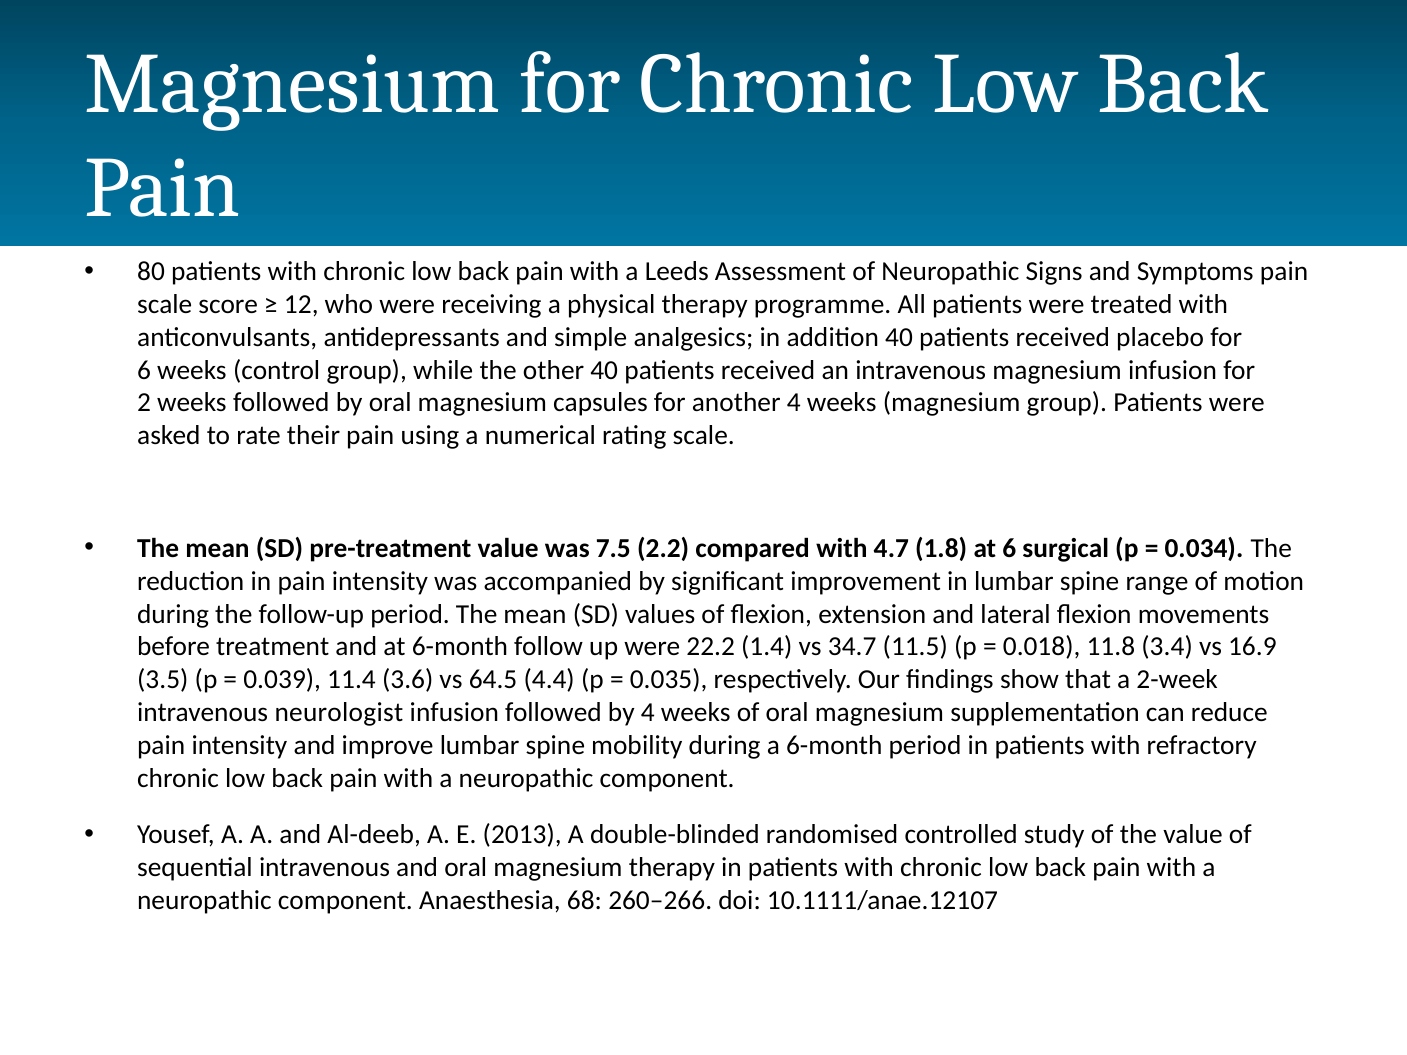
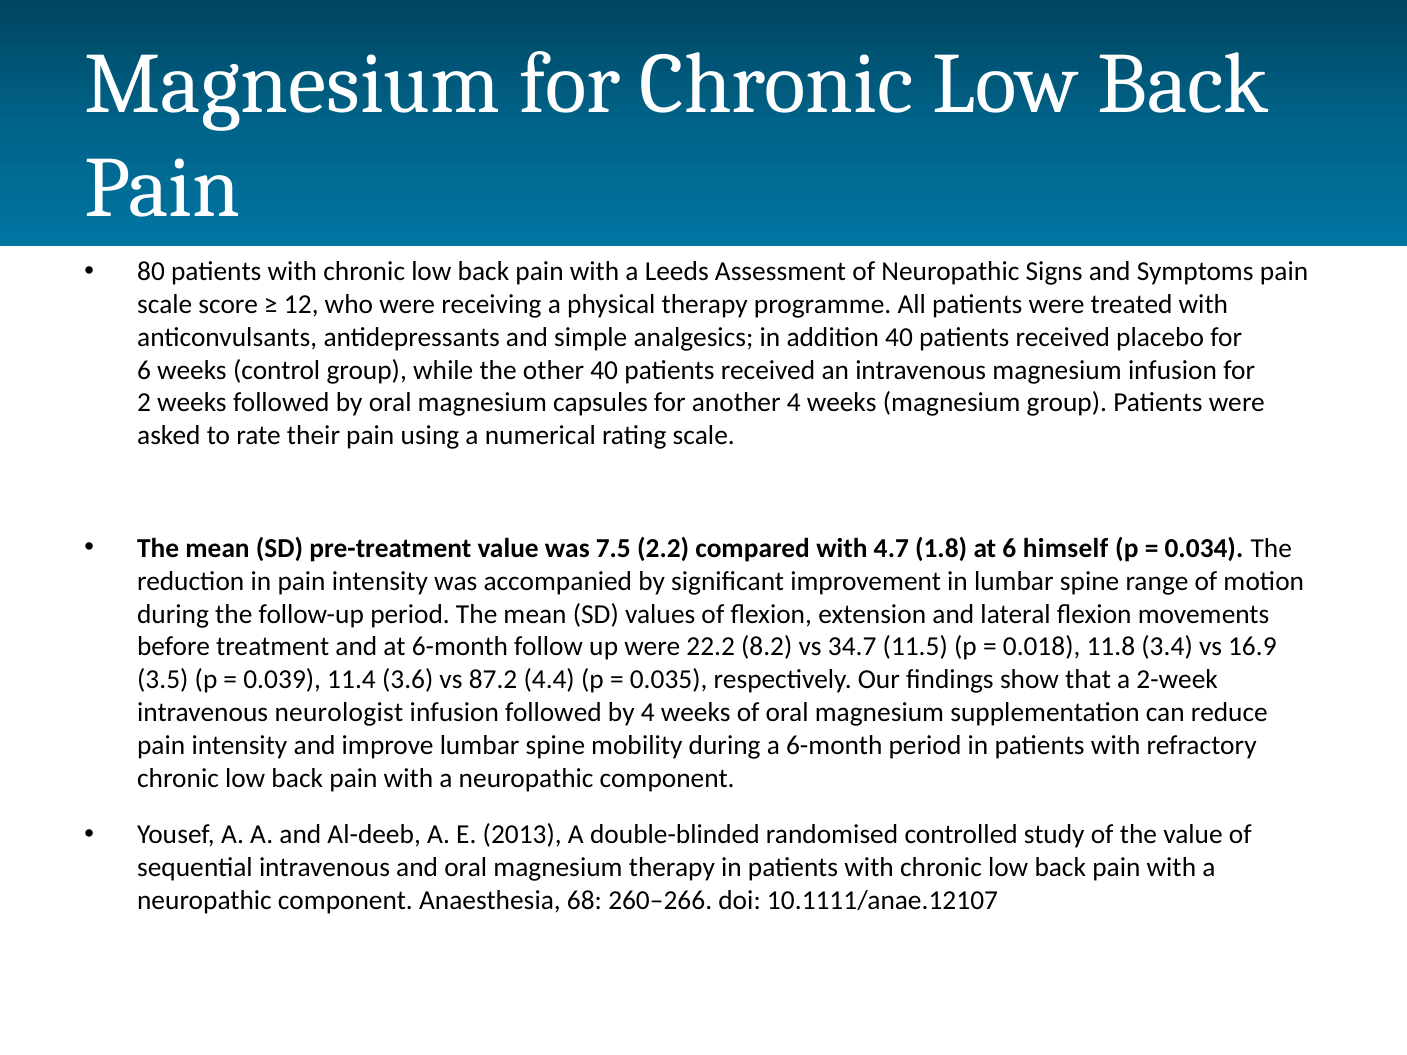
surgical: surgical -> himself (1066, 549)
1.4: 1.4 -> 8.2 (767, 647)
64.5: 64.5 -> 87.2 (493, 680)
